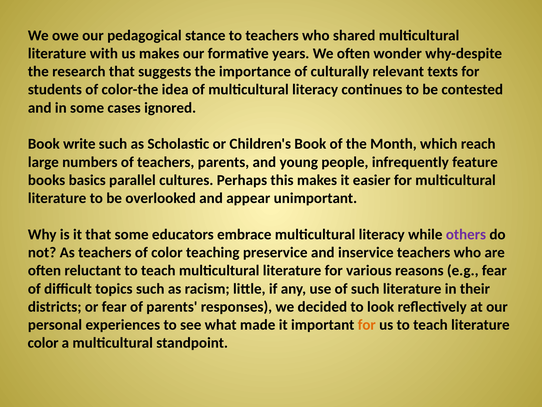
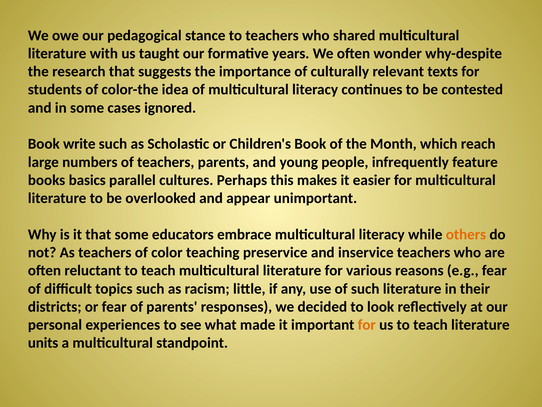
us makes: makes -> taught (159, 53)
others colour: purple -> orange (466, 234)
color: color -> units (43, 343)
